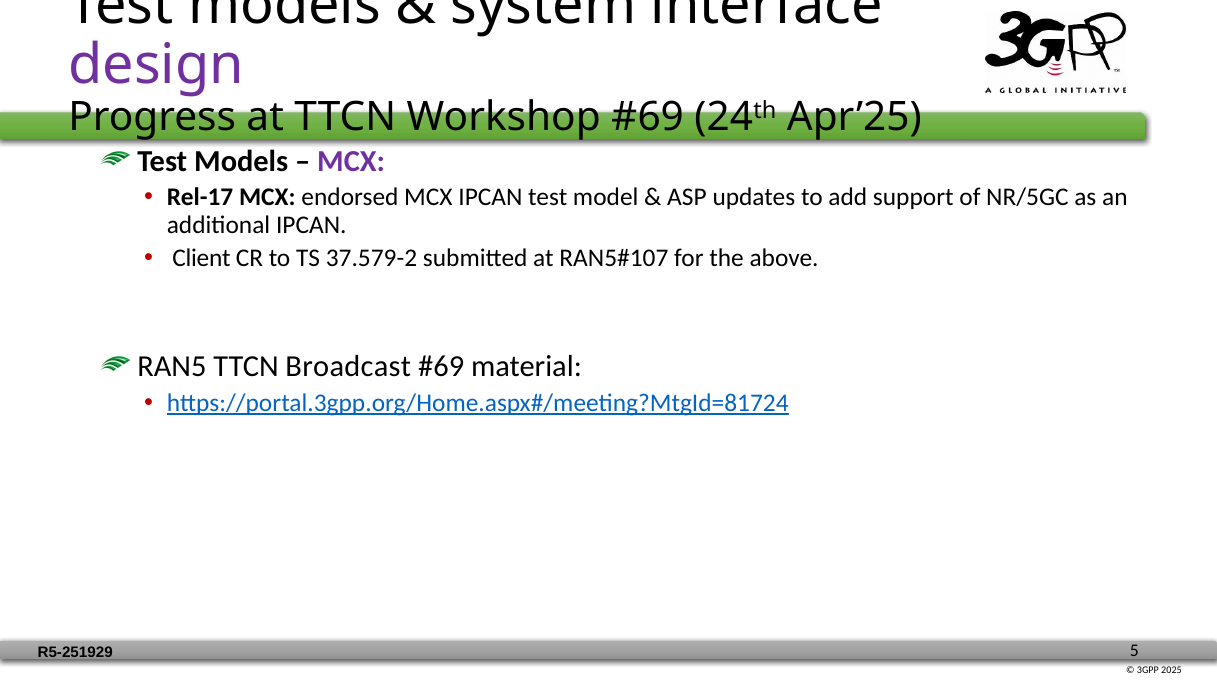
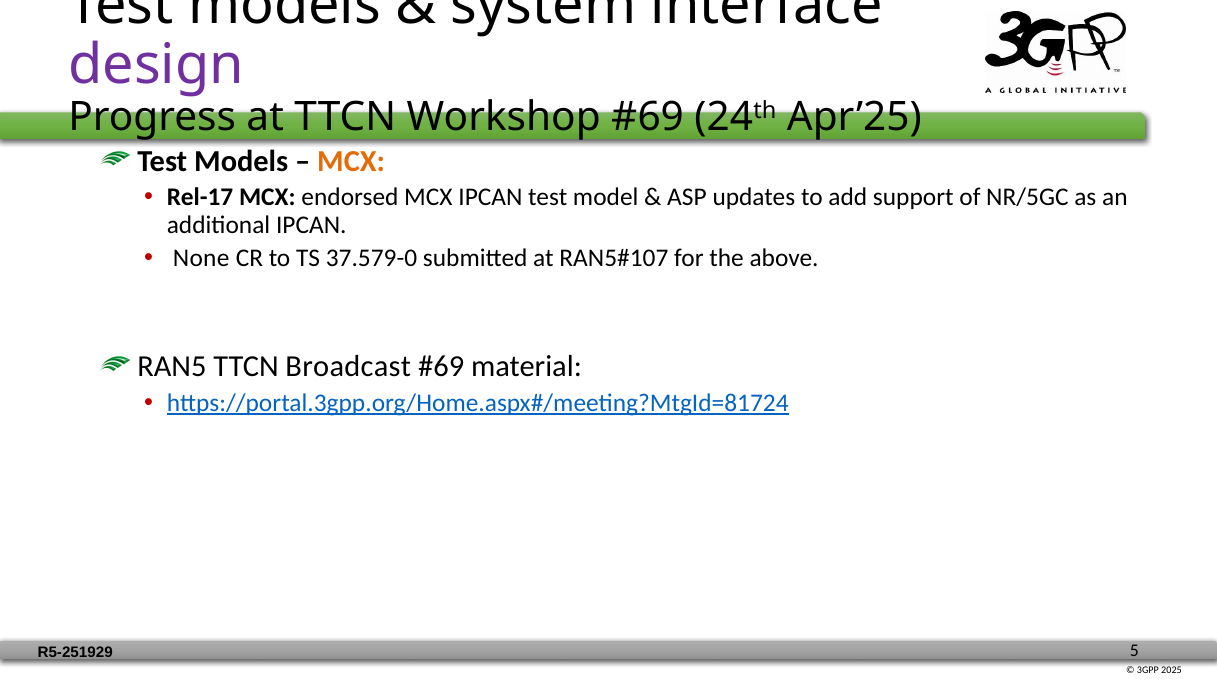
MCX colour: purple -> orange (351, 161)
Client: Client -> None (201, 258)
37.579-2: 37.579-2 -> 37.579-0 (371, 258)
